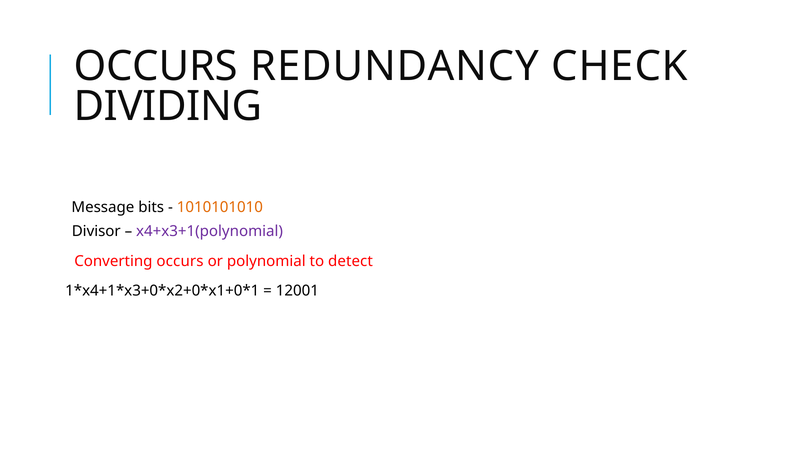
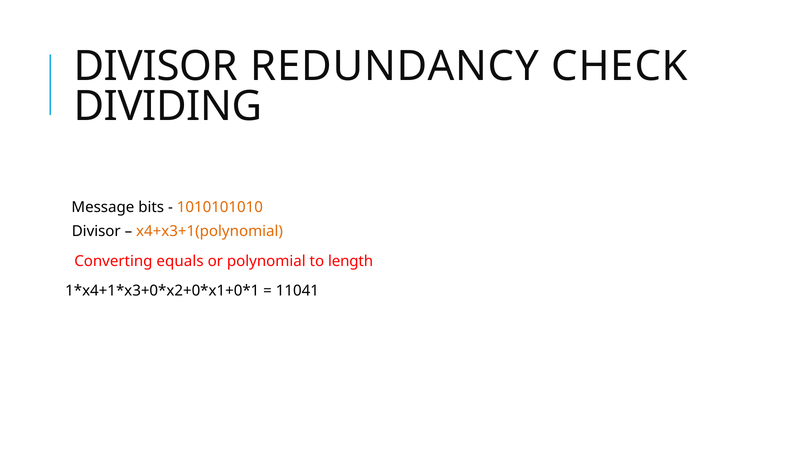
OCCURS: OCCURS -> DIVISOR (156, 66)
x4+x3+1(polynomial colour: purple -> orange (210, 231)
Converting occurs: occurs -> equals (180, 261)
detect: detect -> length (351, 261)
12001: 12001 -> 11041 (297, 291)
